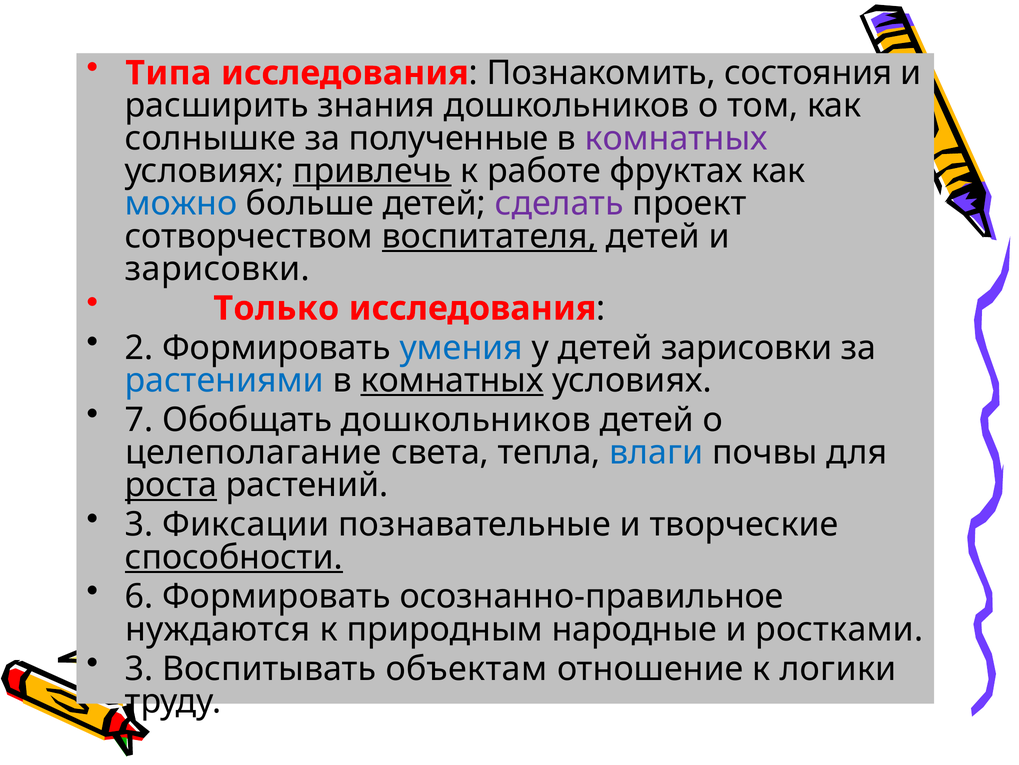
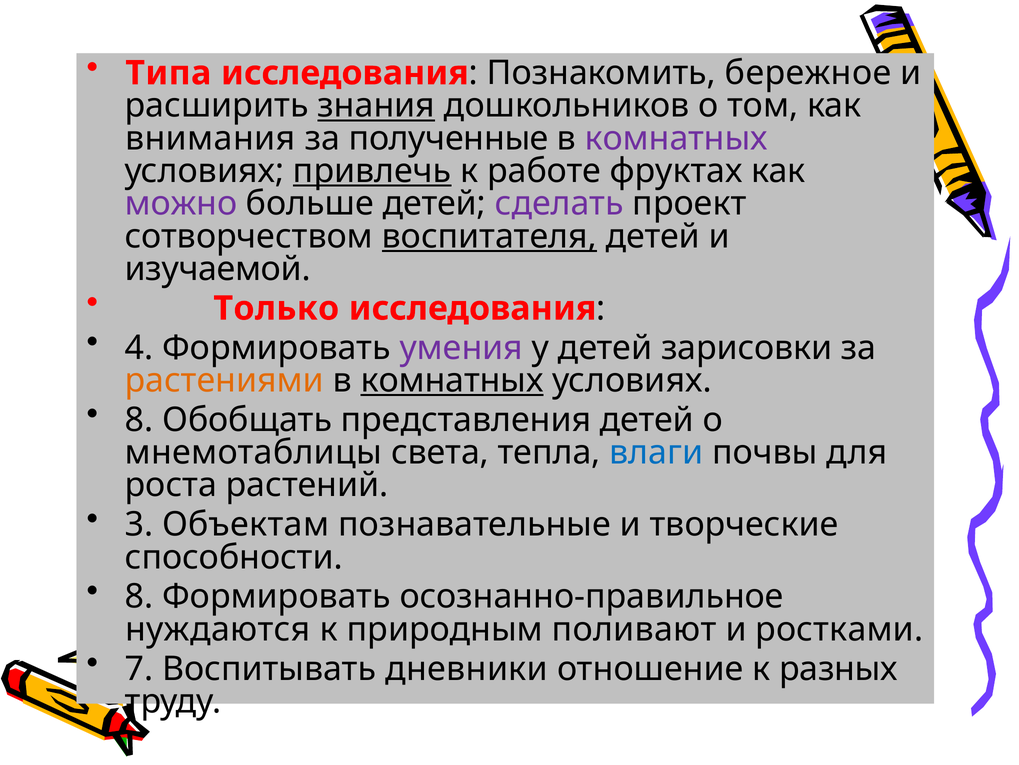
состояния: состояния -> бережное (808, 73)
знания underline: none -> present (376, 106)
солнышке: солнышке -> внимания (210, 138)
можно colour: blue -> purple (181, 203)
зарисовки: зарисовки -> изучаемой (218, 269)
2: 2 -> 4 (139, 348)
умения colour: blue -> purple (461, 348)
растениями colour: blue -> orange (224, 380)
7: 7 -> 8 (139, 420)
Обобщать дошкольников: дошкольников -> представления (466, 420)
целеполагание: целеполагание -> мнемотаблицы (253, 452)
роста underline: present -> none (171, 485)
Фиксации: Фиксации -> Объектам (246, 524)
способности underline: present -> none (234, 557)
6: 6 -> 8 (139, 596)
народные: народные -> поливают (634, 629)
3: 3 -> 7 (139, 668)
объектам: объектам -> дневники (467, 668)
логики: логики -> разных (838, 668)
